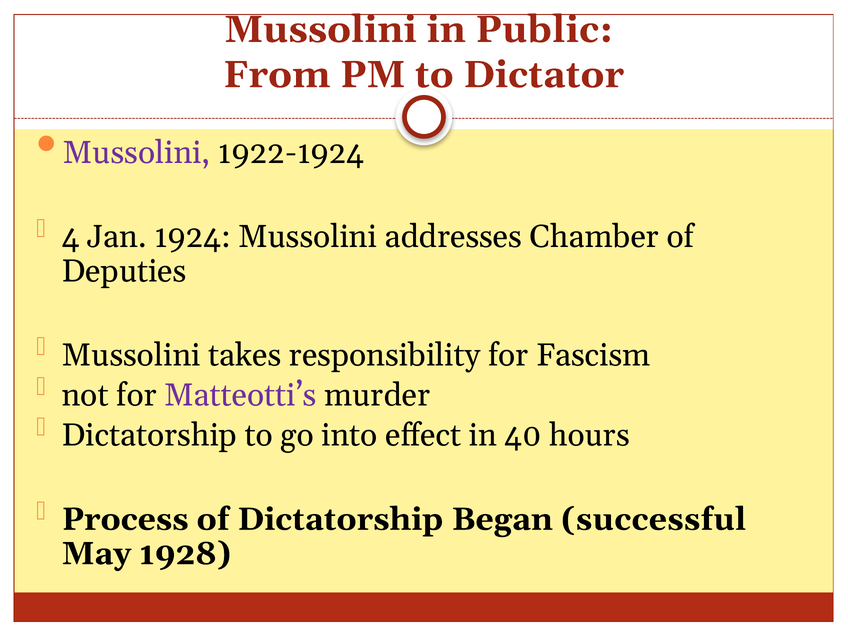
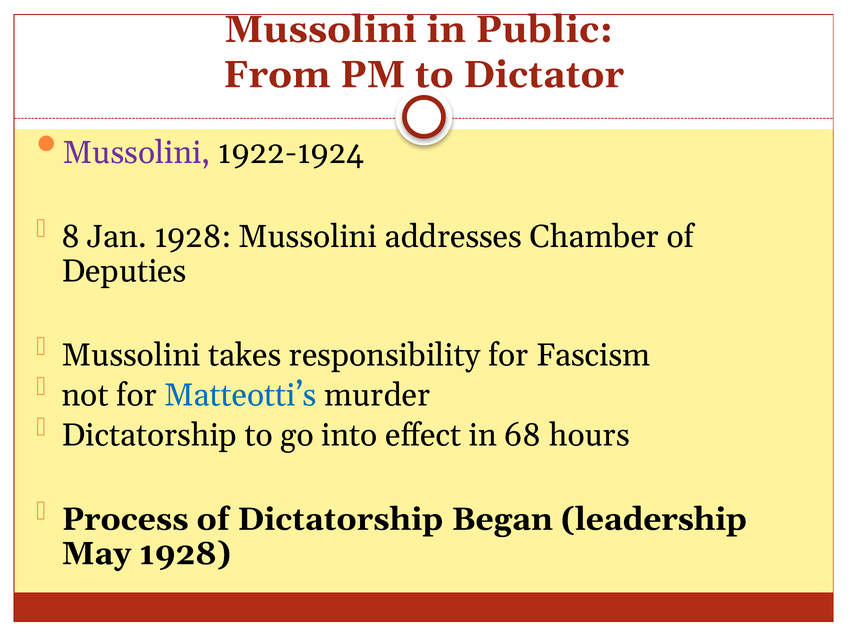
4: 4 -> 8 (71, 237)
Jan 1924: 1924 -> 1928 (193, 237)
Matteotti’s colour: purple -> blue (240, 395)
40: 40 -> 68 (523, 435)
successful: successful -> leadership (654, 519)
